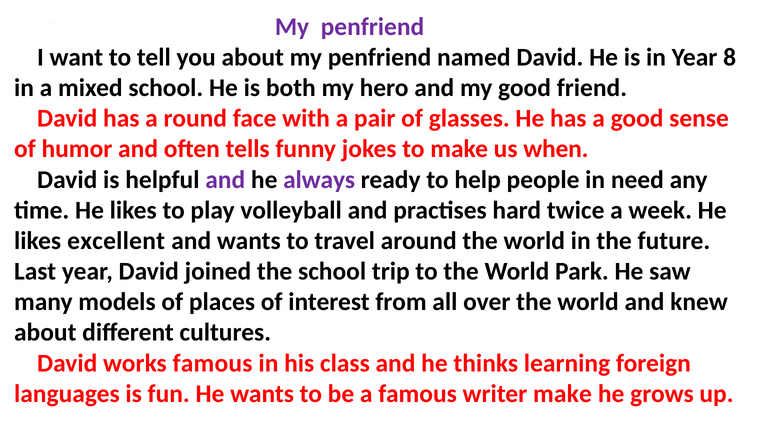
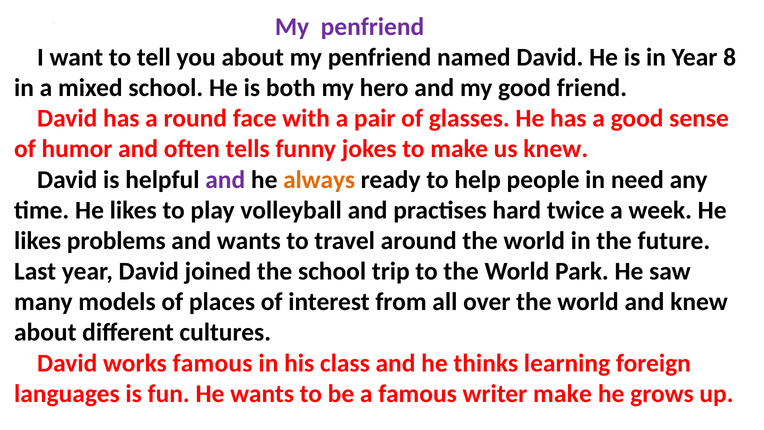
us when: when -> knew (556, 149)
always colour: purple -> orange (319, 180)
excellent: excellent -> problems (116, 241)
